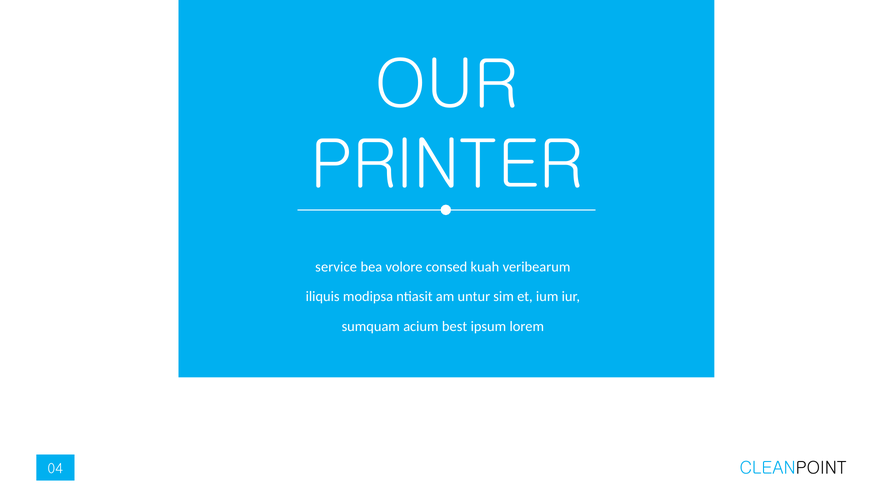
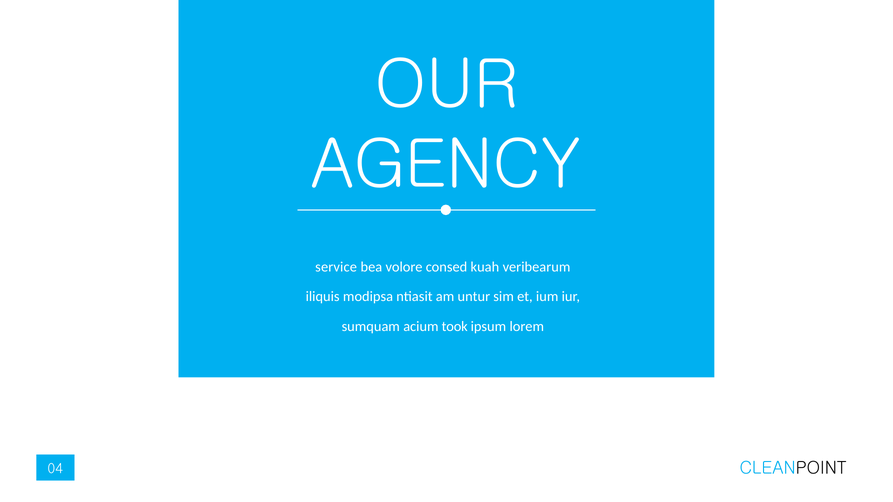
PRINTER: PRINTER -> AGENCY (447, 165)
best: best -> took (455, 327)
